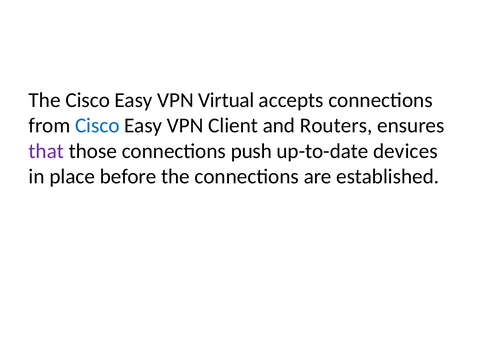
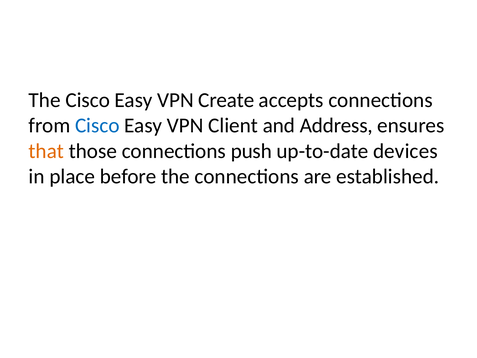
Virtual: Virtual -> Create (226, 100)
Routers: Routers -> Address (336, 126)
that colour: purple -> orange (46, 151)
